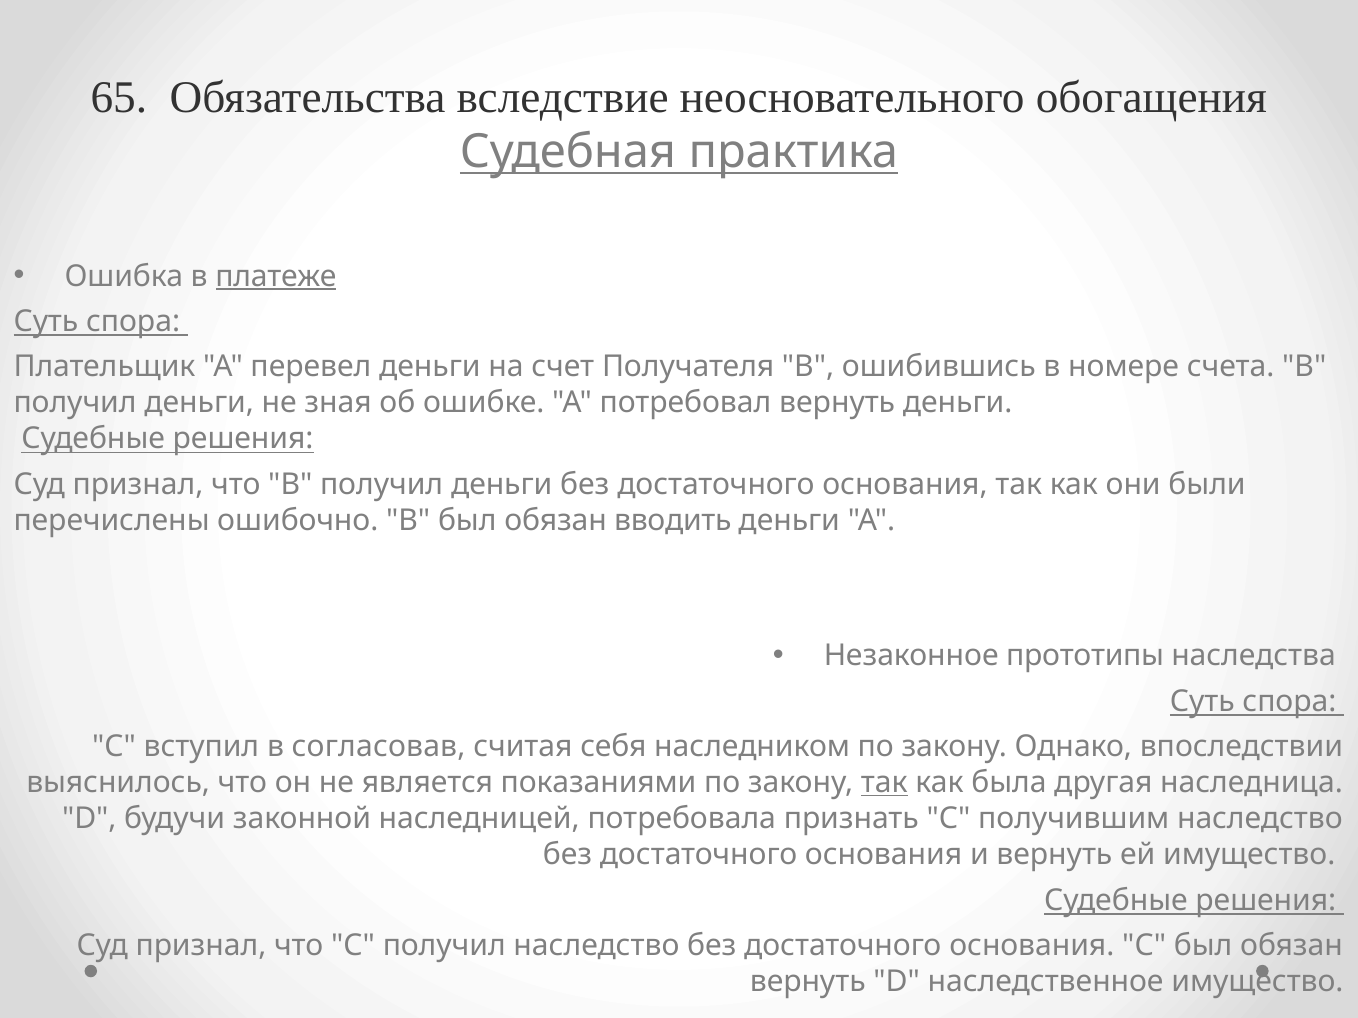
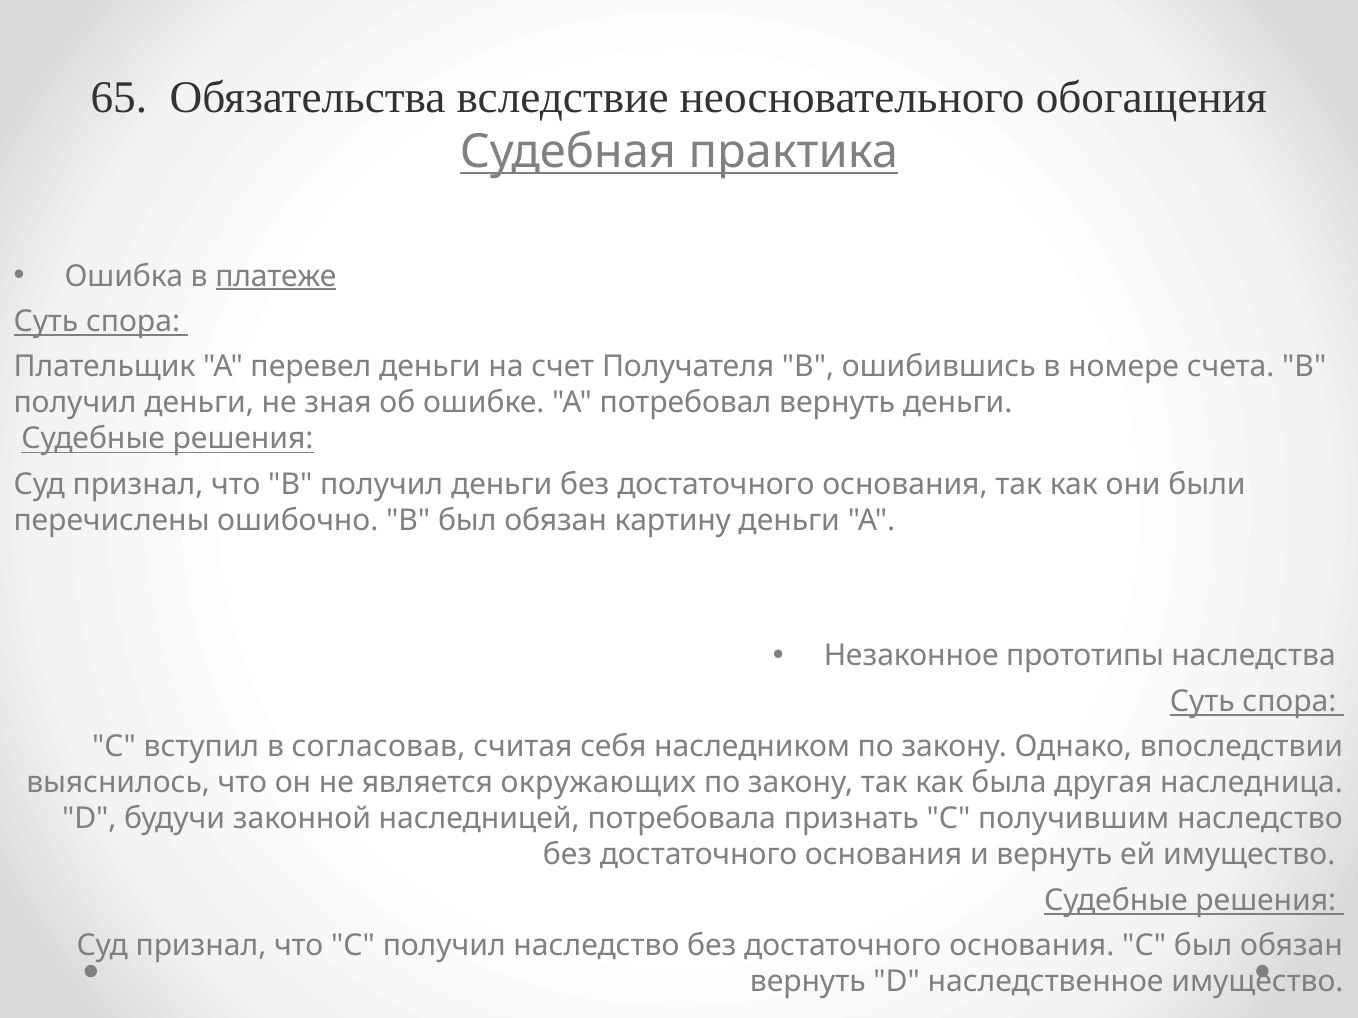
вводить: вводить -> картину (673, 521)
показаниями: показаниями -> окружающих (598, 783)
так underline: present -> none (884, 783)
